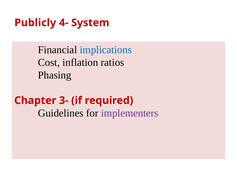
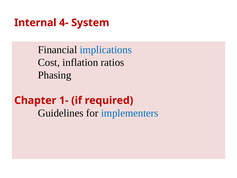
Publicly: Publicly -> Internal (35, 23)
3-: 3- -> 1- (64, 100)
implementers colour: purple -> blue (130, 113)
